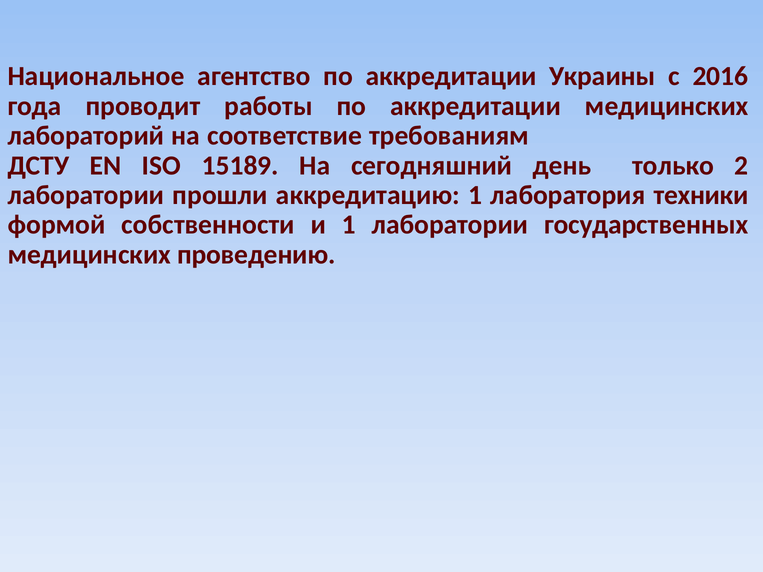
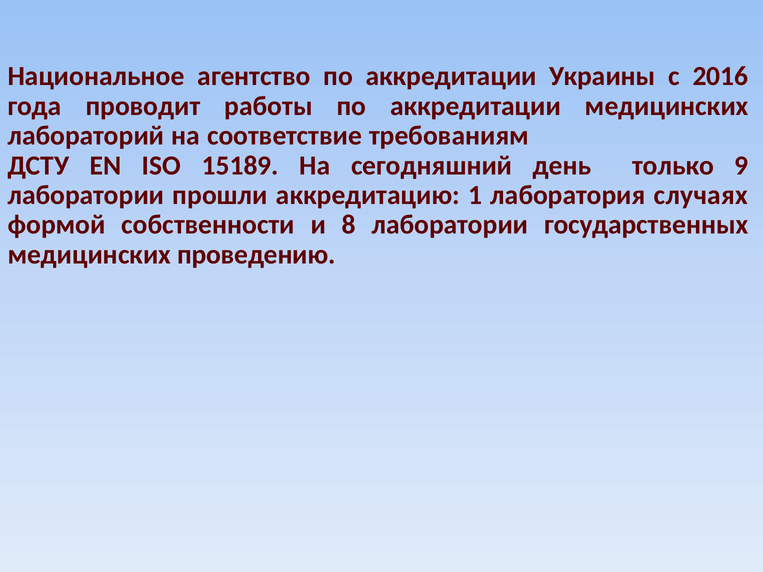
2: 2 -> 9 (741, 166)
техники: техники -> случаях (701, 195)
и 1: 1 -> 8 (349, 225)
